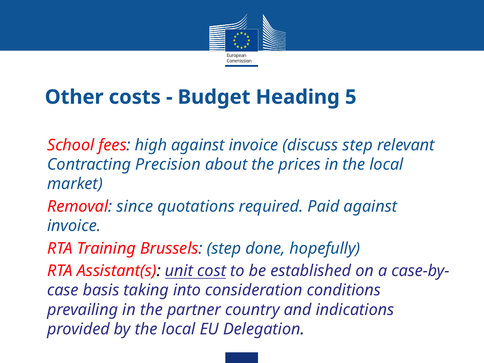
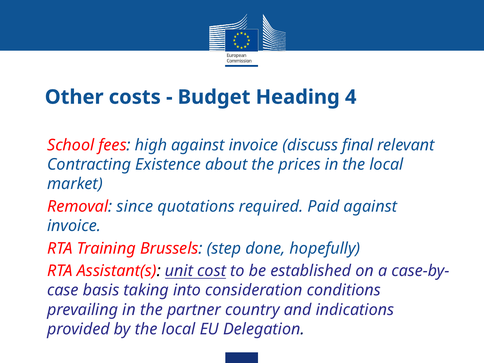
5: 5 -> 4 (351, 97)
discuss step: step -> final (358, 145)
Precision: Precision -> Existence (168, 165)
